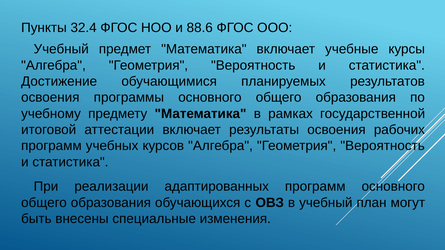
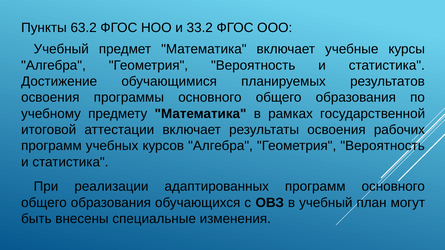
32.4: 32.4 -> 63.2 (84, 28)
88.6: 88.6 -> 33.2 (200, 28)
